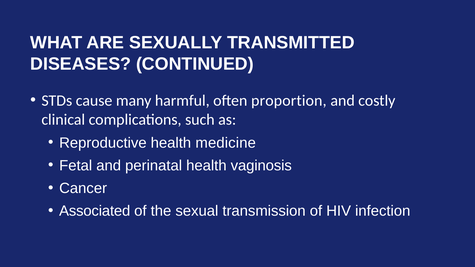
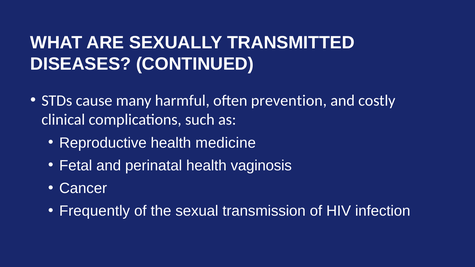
proportion: proportion -> prevention (289, 101)
Associated: Associated -> Frequently (95, 211)
